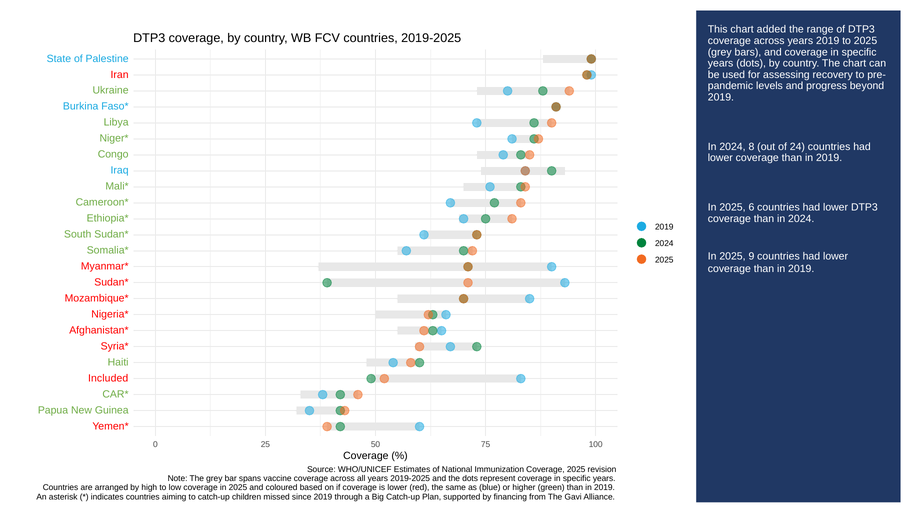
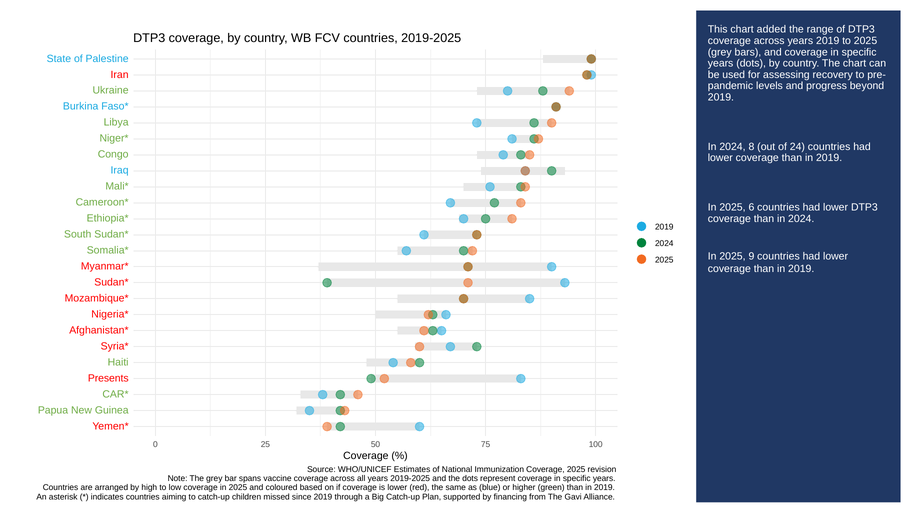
Included: Included -> Presents (108, 378)
